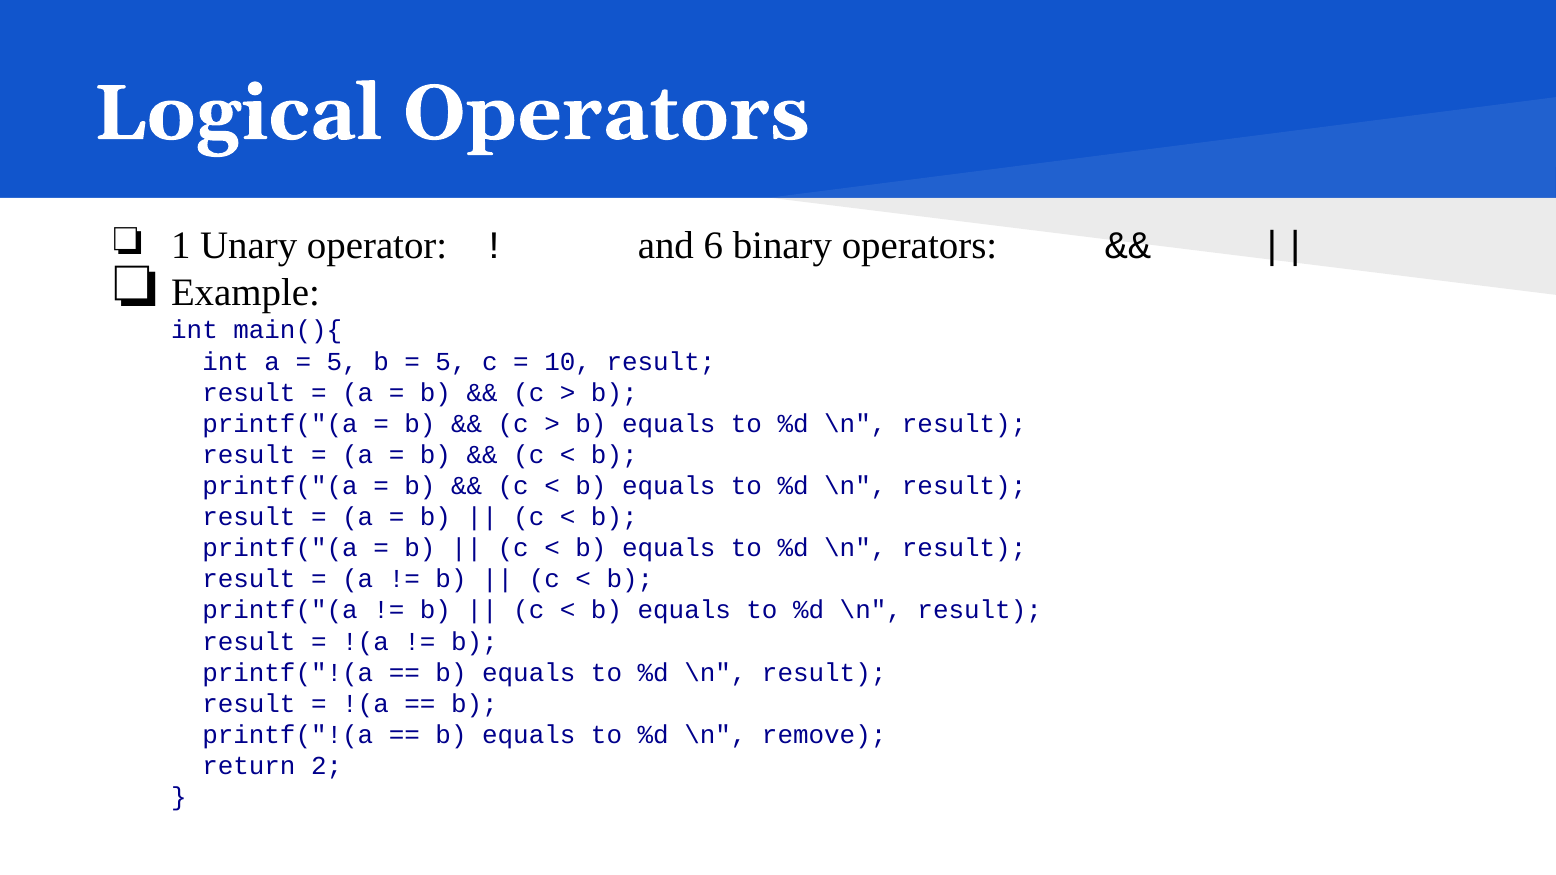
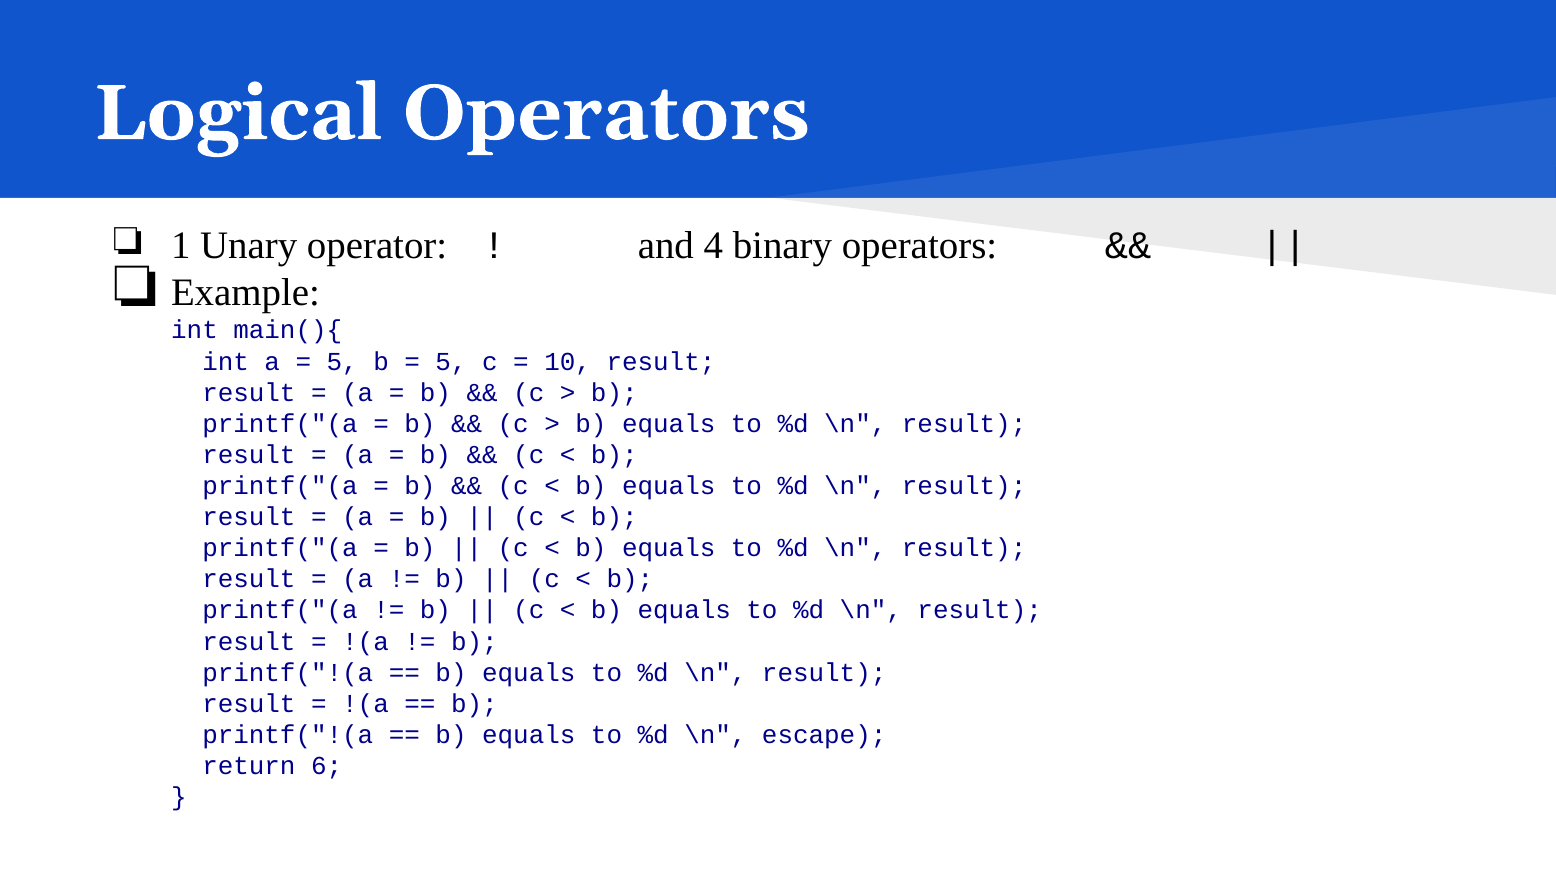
6: 6 -> 4 (713, 246)
remove: remove -> escape (824, 735)
2: 2 -> 6 (327, 766)
